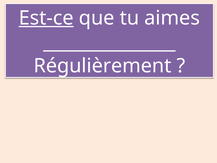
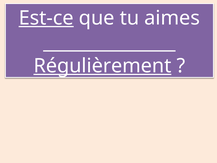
Régulièrement underline: none -> present (102, 66)
